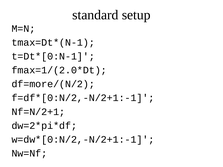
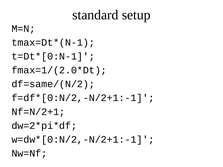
df=more/(N/2: df=more/(N/2 -> df=same/(N/2 (53, 84)
